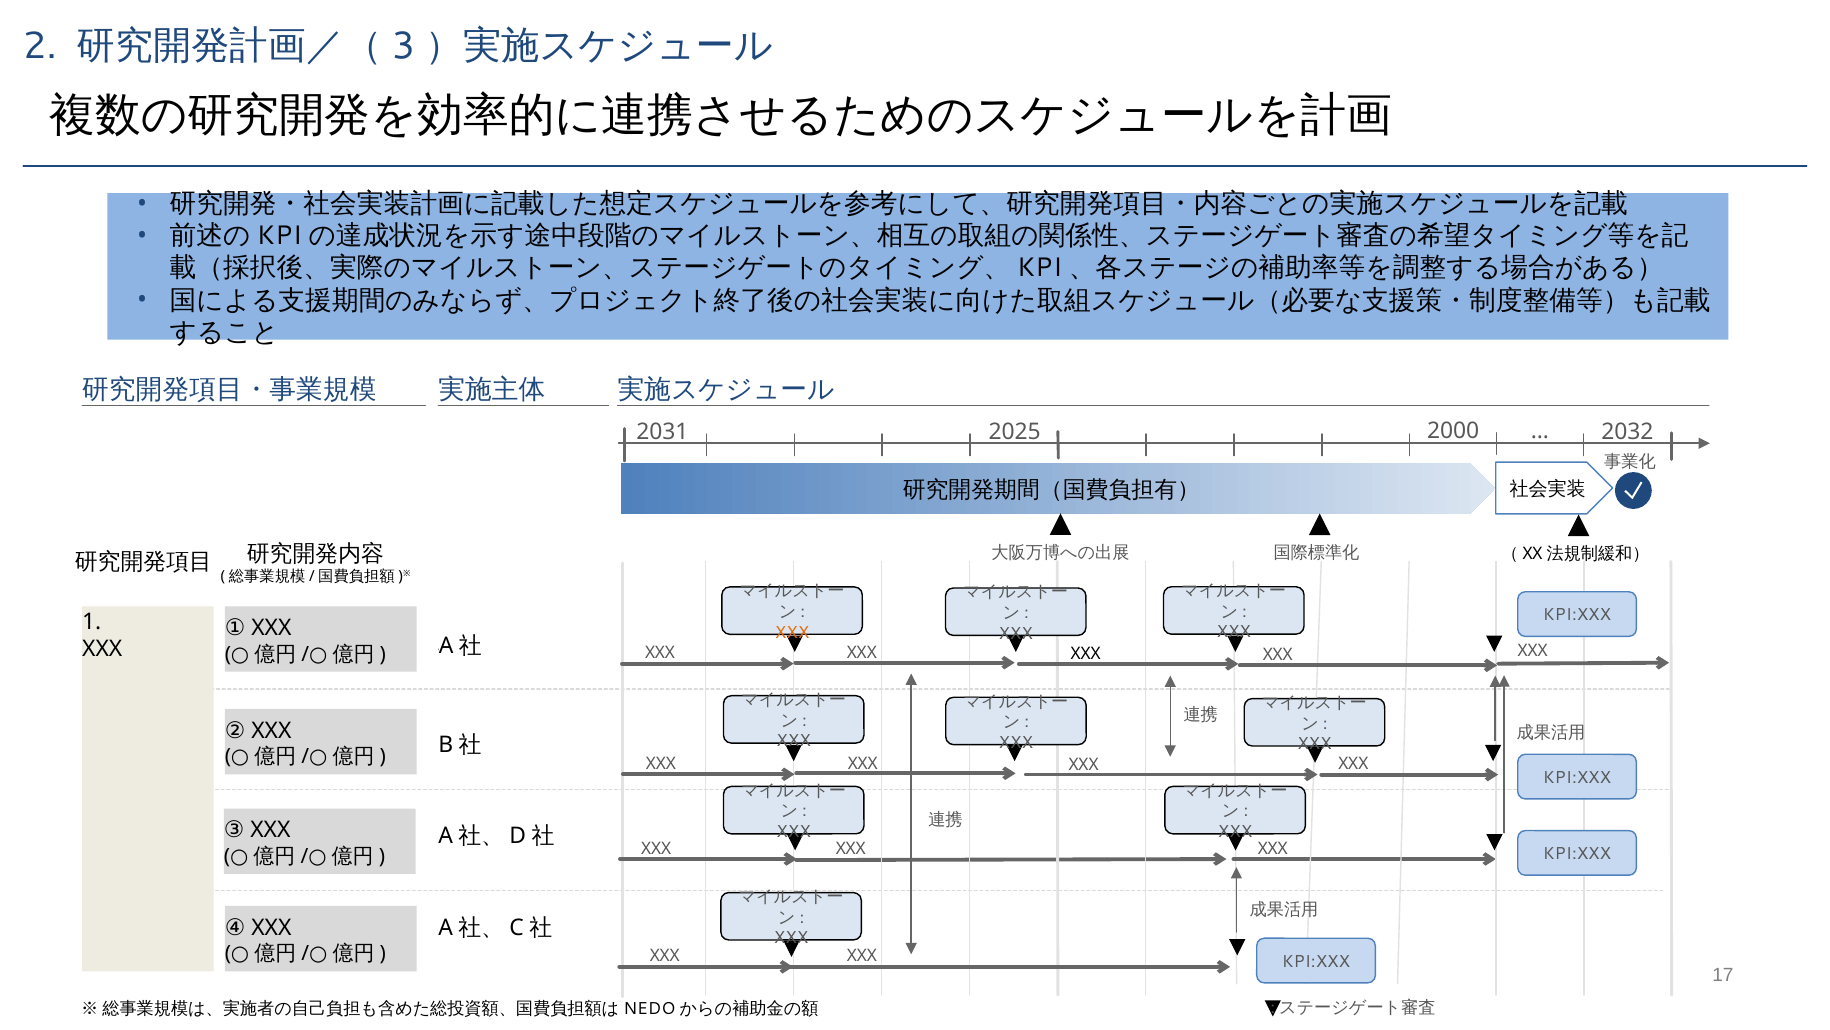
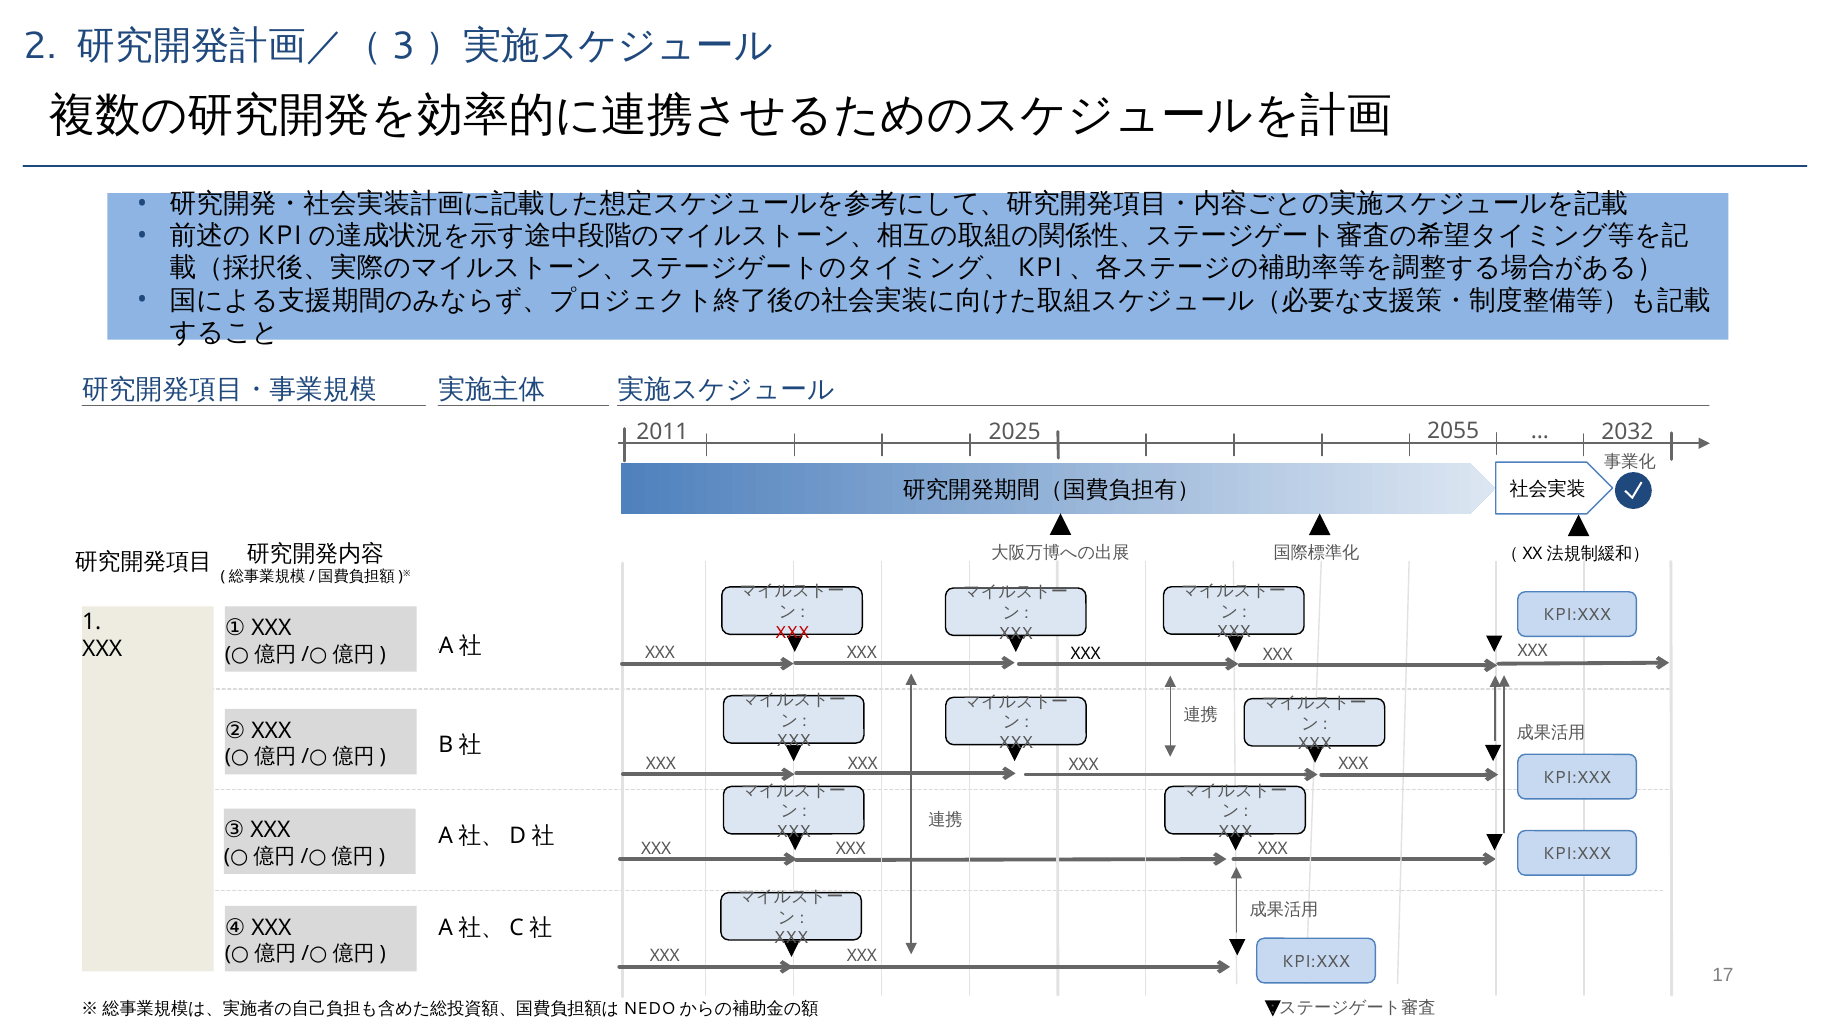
2031: 2031 -> 2011 (662, 432)
2000: 2000 -> 2055 (1453, 431)
XXX colour: orange -> red (792, 632)
